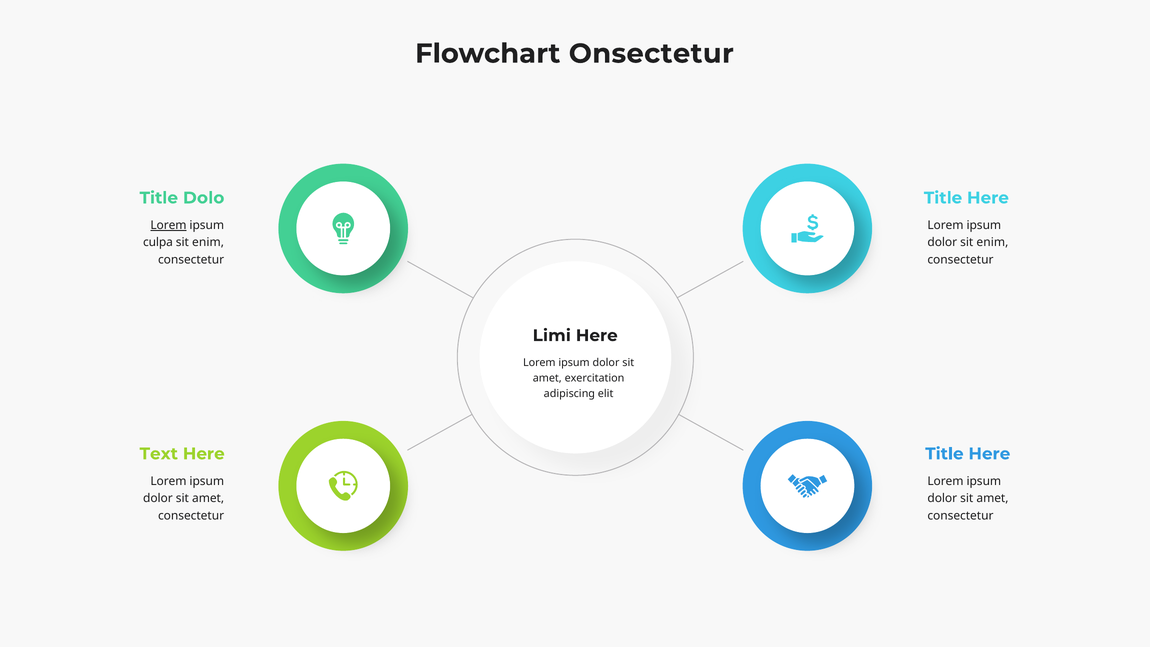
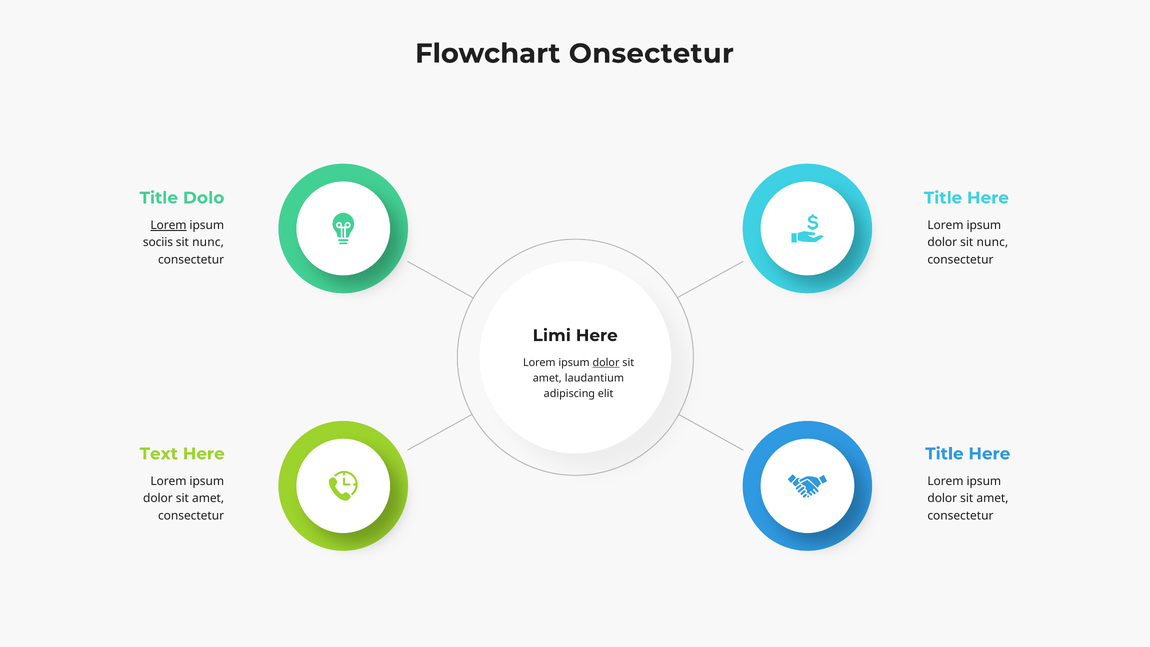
culpa: culpa -> sociis (158, 242)
enim: enim -> nunc (208, 242)
dolor sit enim: enim -> nunc (992, 242)
dolor underline: none -> present (606, 363)
exercitation: exercitation -> laudantium (594, 378)
